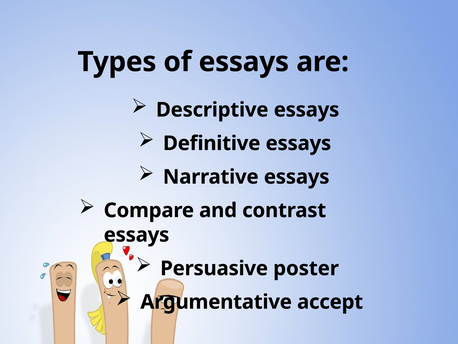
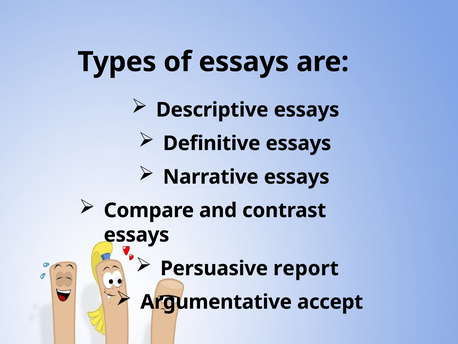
poster: poster -> report (306, 268)
